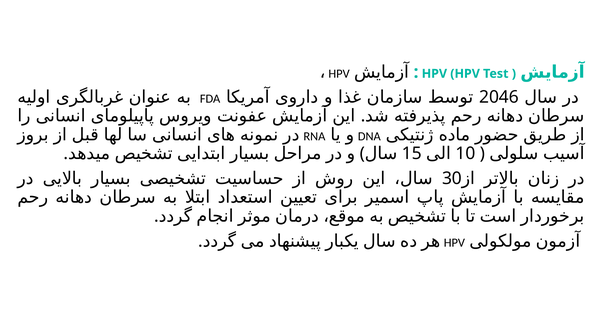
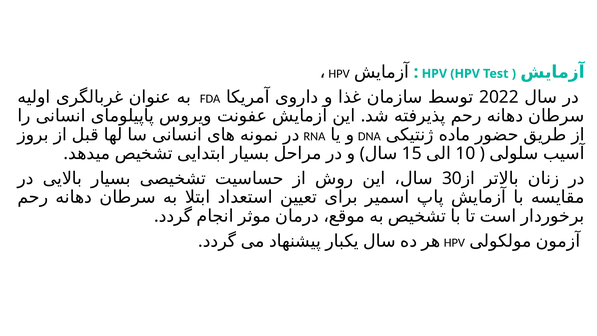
2046: 2046 -> 2022 (499, 97)
